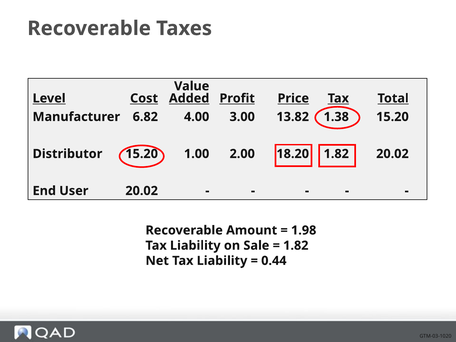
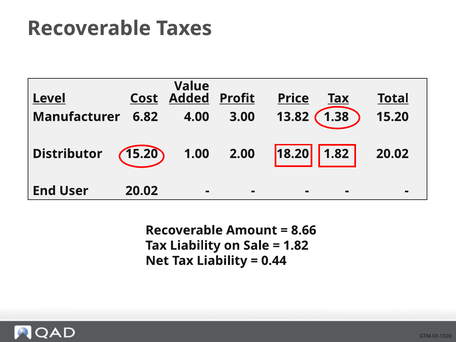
1.98: 1.98 -> 8.66 (304, 230)
